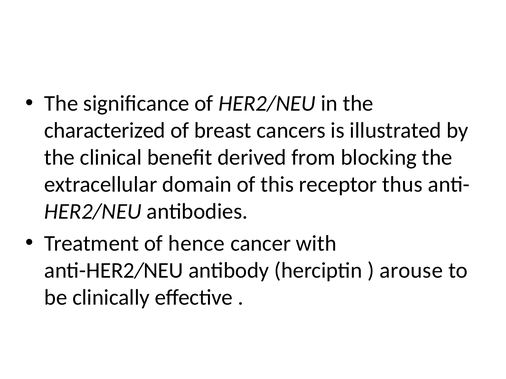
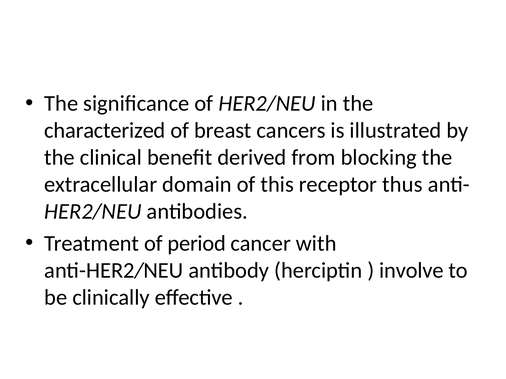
hence: hence -> period (197, 244)
arouse: arouse -> involve (411, 271)
